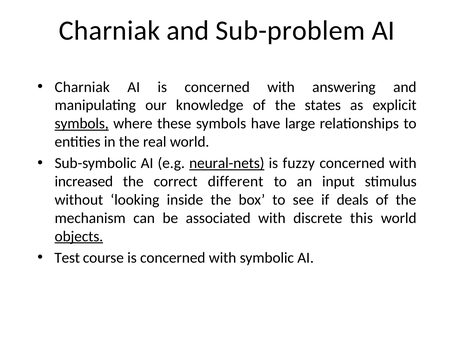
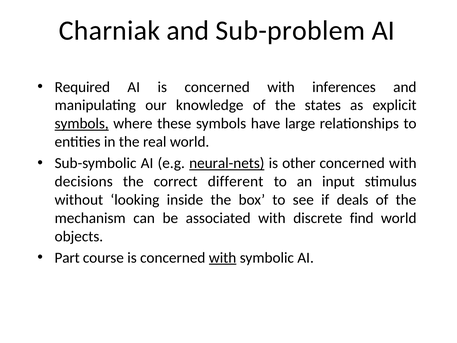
Charniak: Charniak -> Required (82, 87)
answering: answering -> inferences (344, 87)
fuzzy: fuzzy -> other (299, 163)
increased: increased -> decisions (84, 181)
this: this -> find (362, 218)
objects underline: present -> none (79, 236)
Test: Test -> Part (67, 258)
with underline: none -> present (223, 258)
